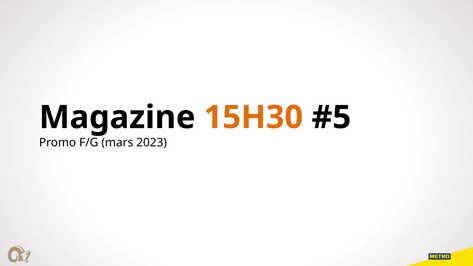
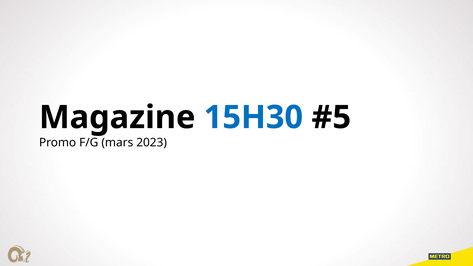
15H30 colour: orange -> blue (253, 117)
